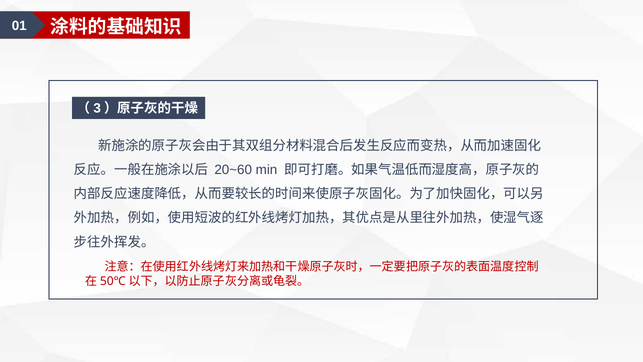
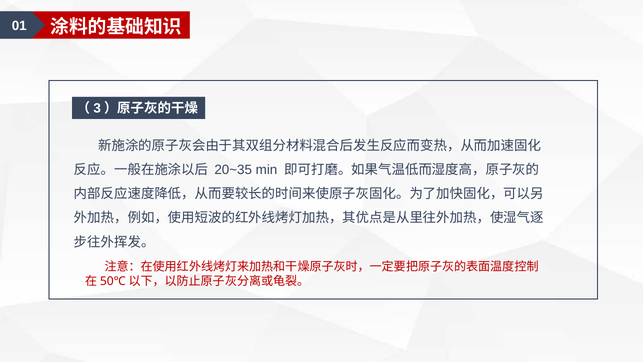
20~60: 20~60 -> 20~35 (233, 170)
